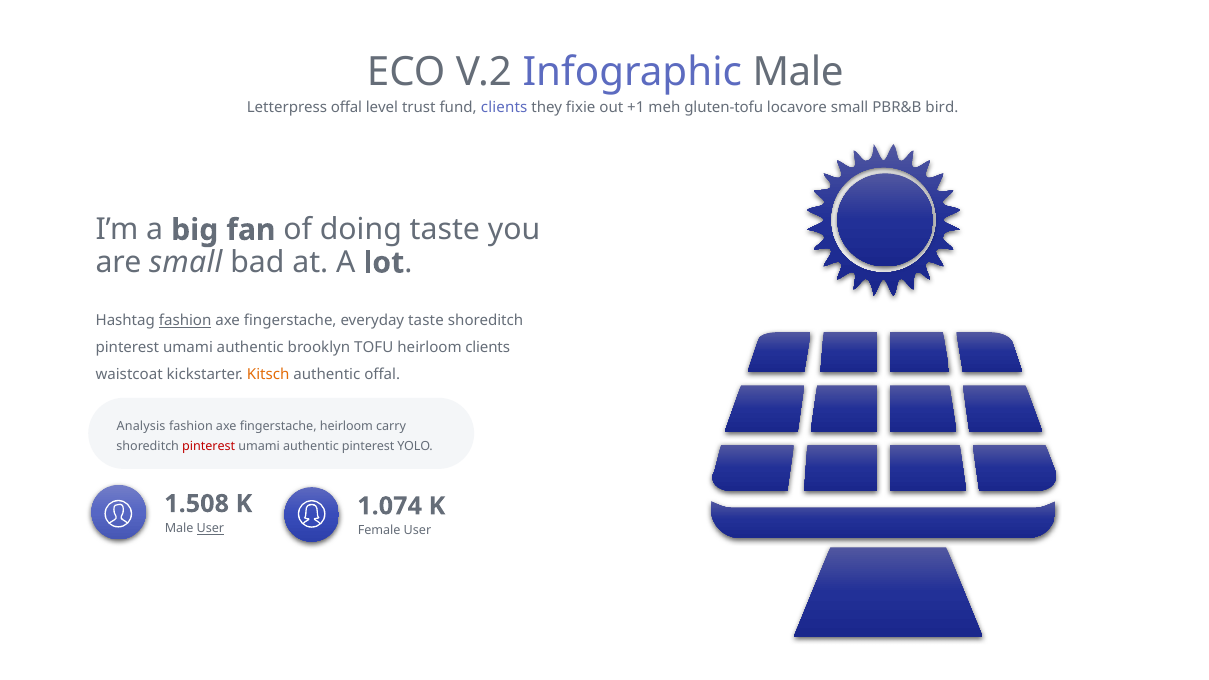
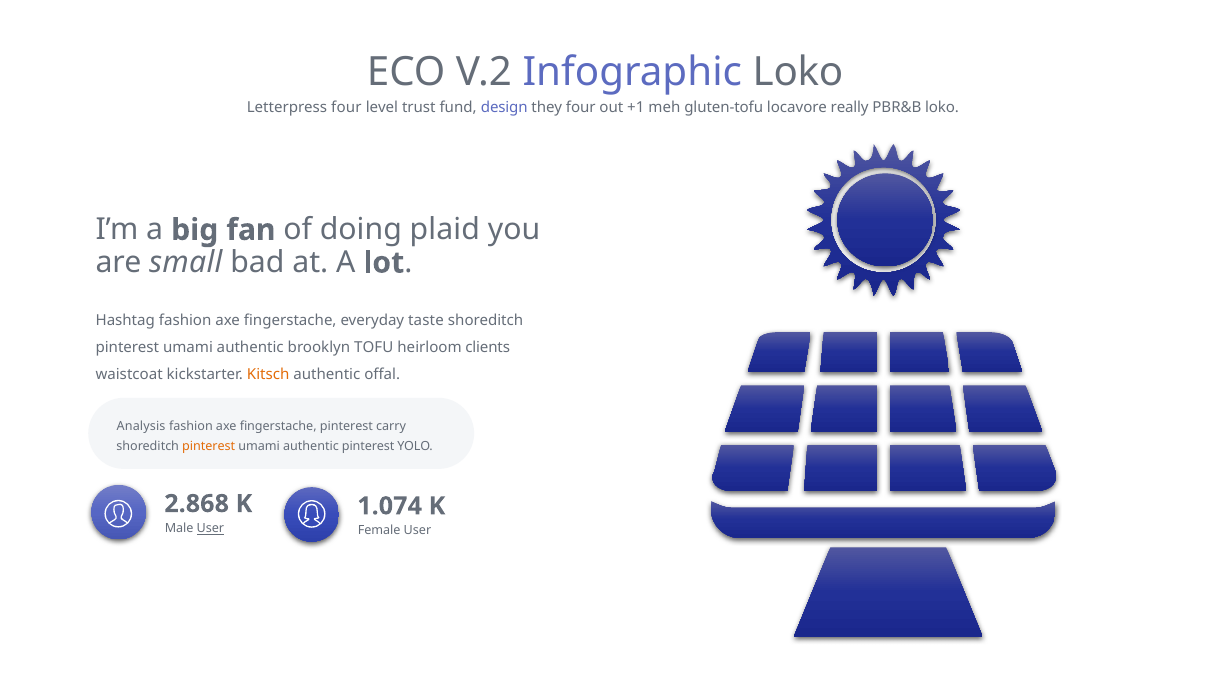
Infographic Male: Male -> Loko (798, 72)
Letterpress offal: offal -> four (346, 108)
fund clients: clients -> design (504, 108)
they fixie: fixie -> four (581, 108)
locavore small: small -> really (850, 108)
PBR&B bird: bird -> loko (942, 108)
doing taste: taste -> plaid (445, 230)
fashion underline: present -> none (185, 321)
fingerstache heirloom: heirloom -> pinterest (346, 427)
pinterest colour: red -> orange (209, 446)
1.508: 1.508 -> 2.868 (197, 504)
